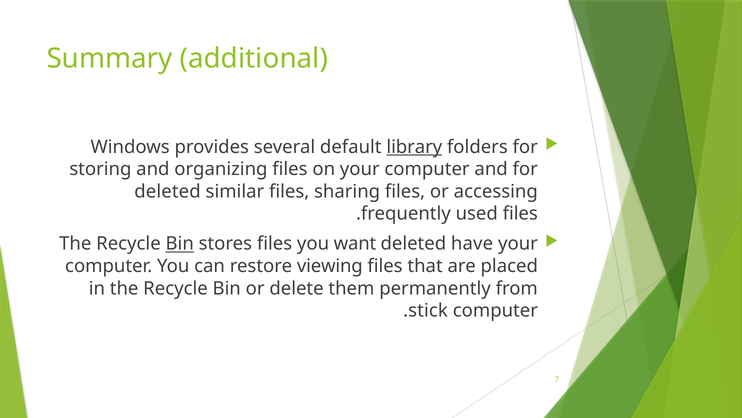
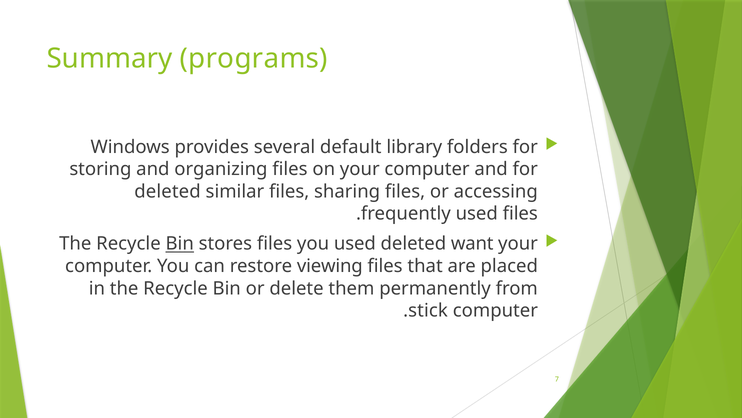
additional: additional -> programs (254, 59)
library underline: present -> none (414, 147)
you want: want -> used (355, 243)
have: have -> want (472, 243)
